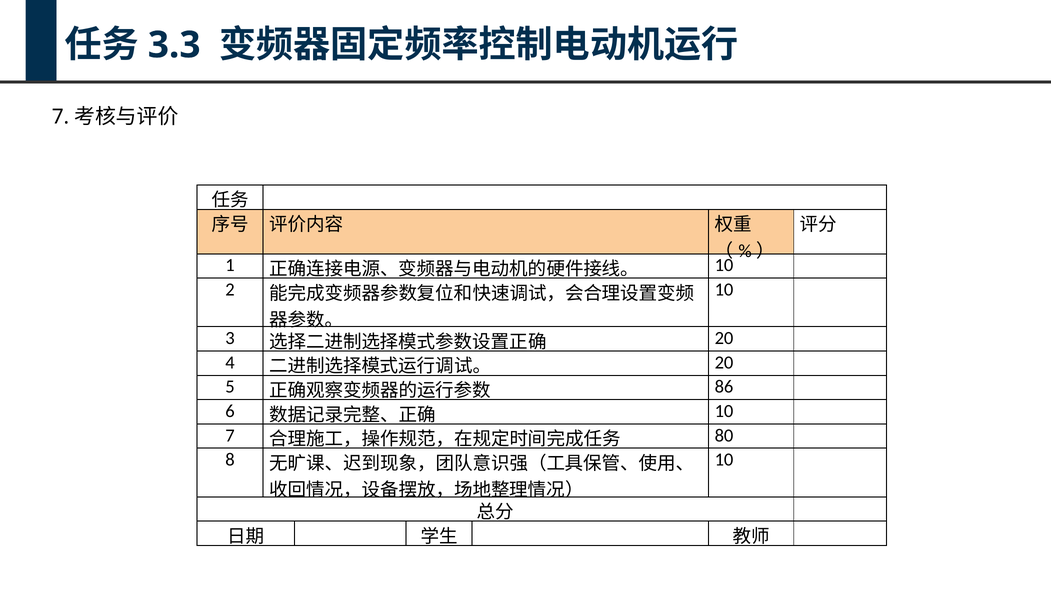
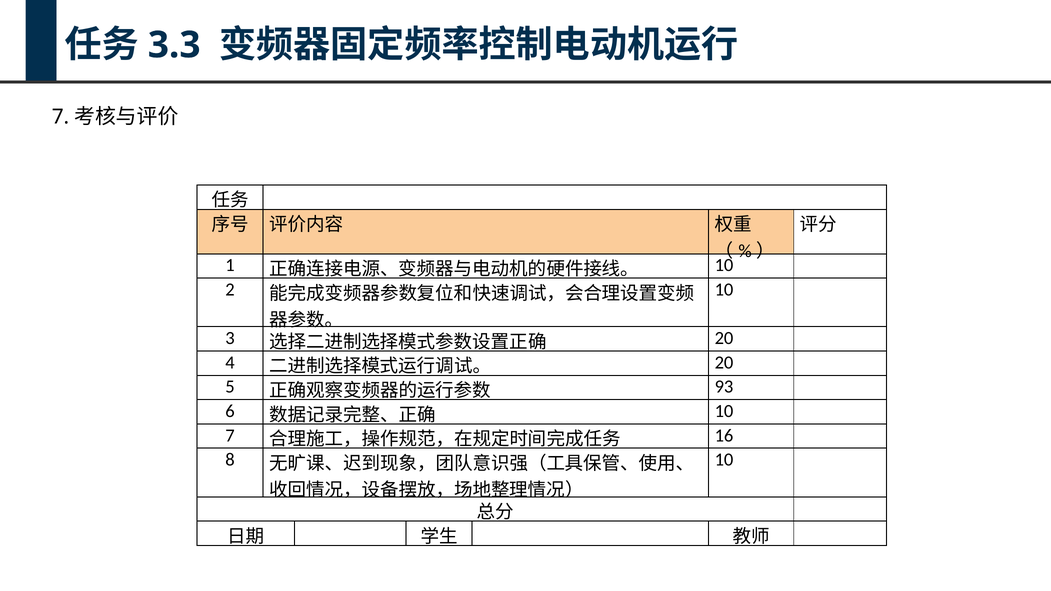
86: 86 -> 93 (724, 387)
80: 80 -> 16 (724, 436)
